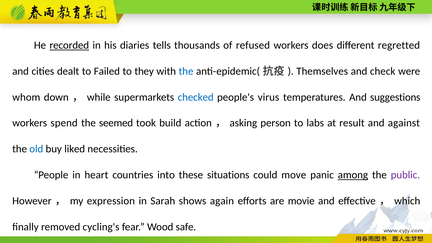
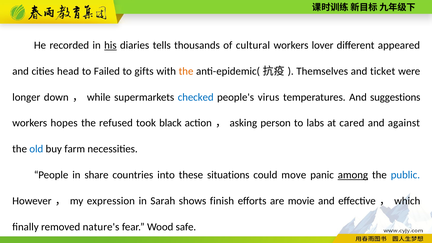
recorded underline: present -> none (69, 45)
his underline: none -> present (110, 45)
refused: refused -> cultural (253, 45)
does: does -> lover (323, 45)
regretted: regretted -> appeared (399, 45)
dealt: dealt -> head (68, 71)
they: they -> gifts (144, 71)
the colour: blue -> orange (186, 71)
check: check -> ticket (383, 71)
whom: whom -> longer (26, 97)
spend: spend -> hopes (64, 123)
seemed: seemed -> refused (116, 123)
build: build -> black (170, 123)
result: result -> cared (352, 123)
liked: liked -> farm (75, 149)
heart: heart -> share (96, 175)
public colour: purple -> blue (405, 175)
again: again -> finish (222, 201)
cycling's: cycling's -> nature's (101, 227)
